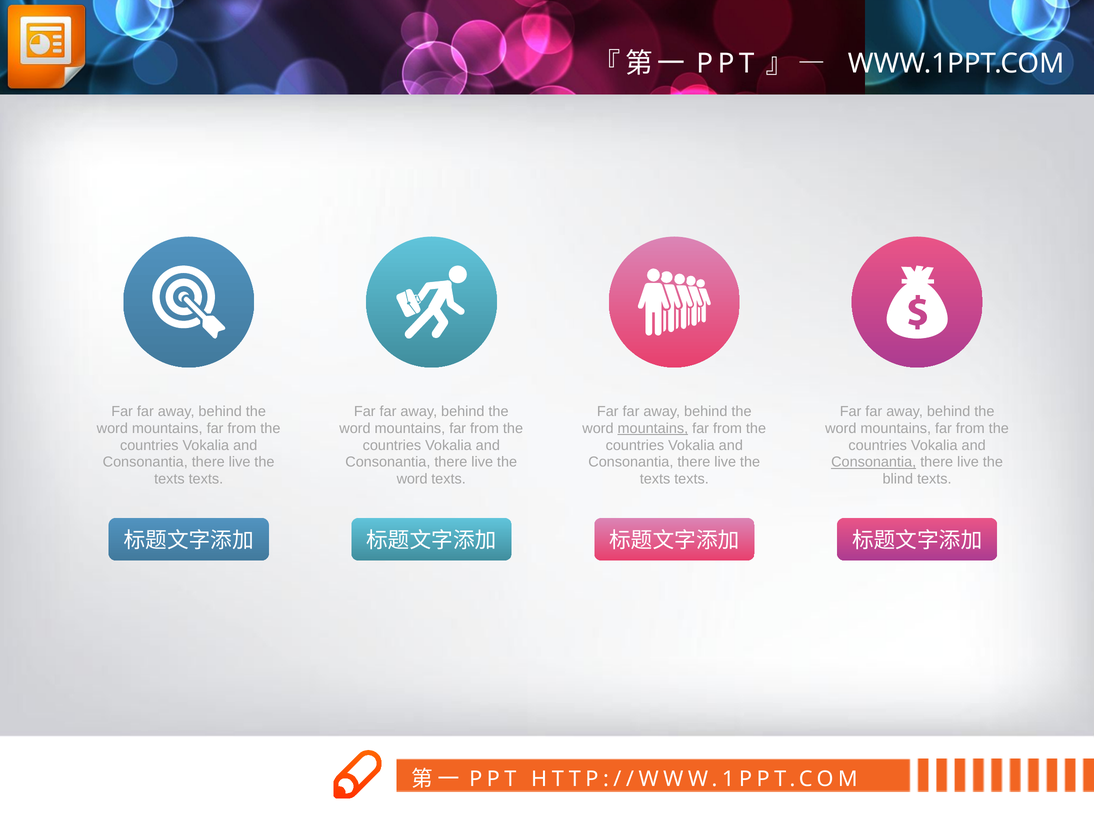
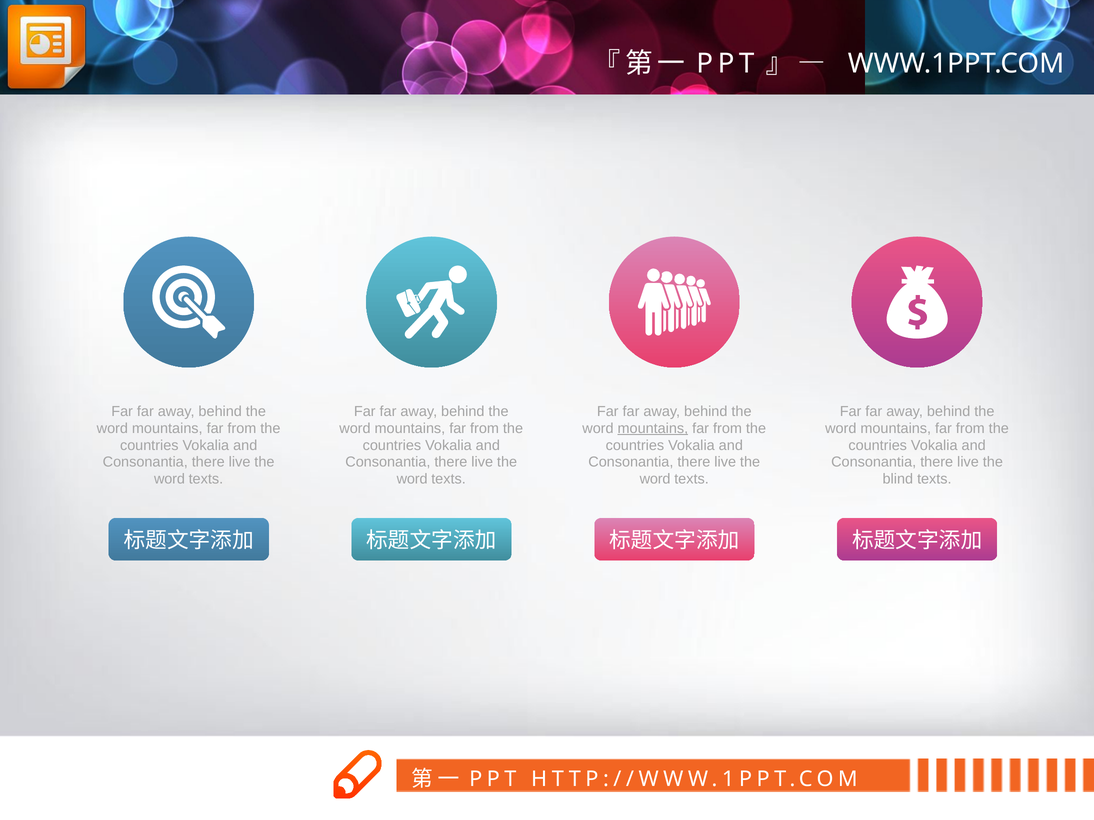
Consonantia underline: present -> none (874, 462)
texts: texts -> word (169, 479)
texts: texts -> word (655, 479)
